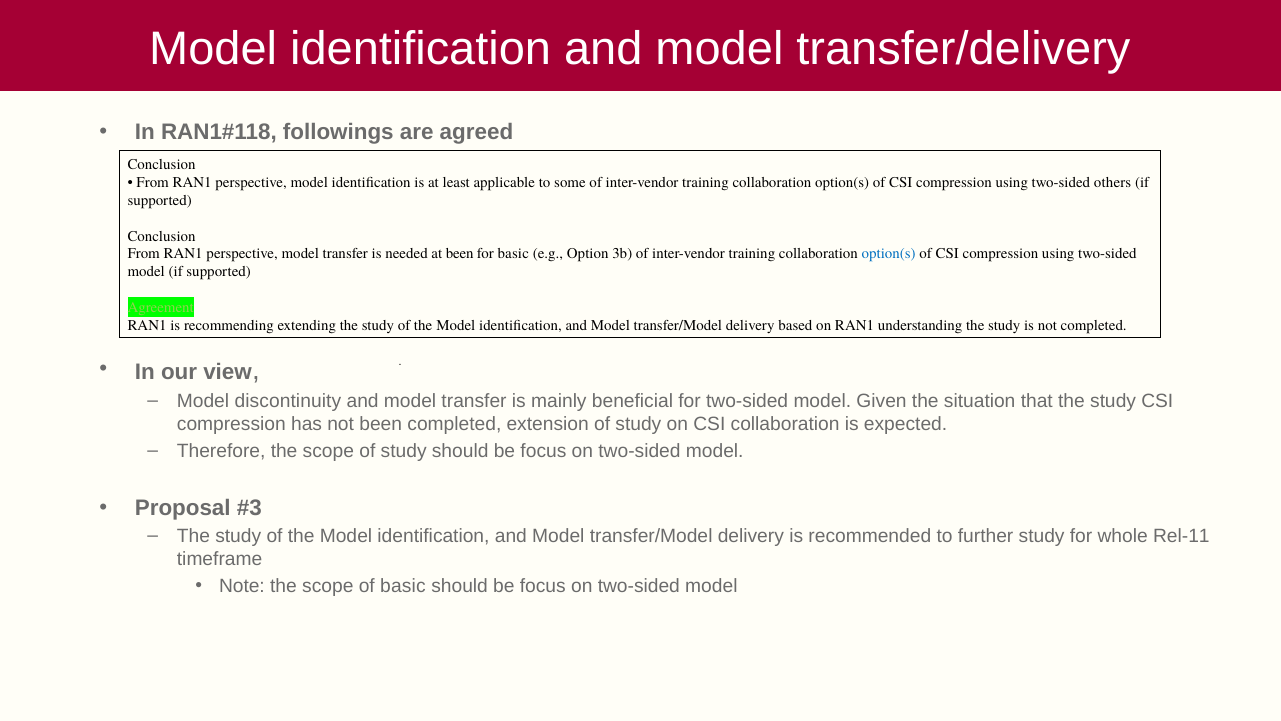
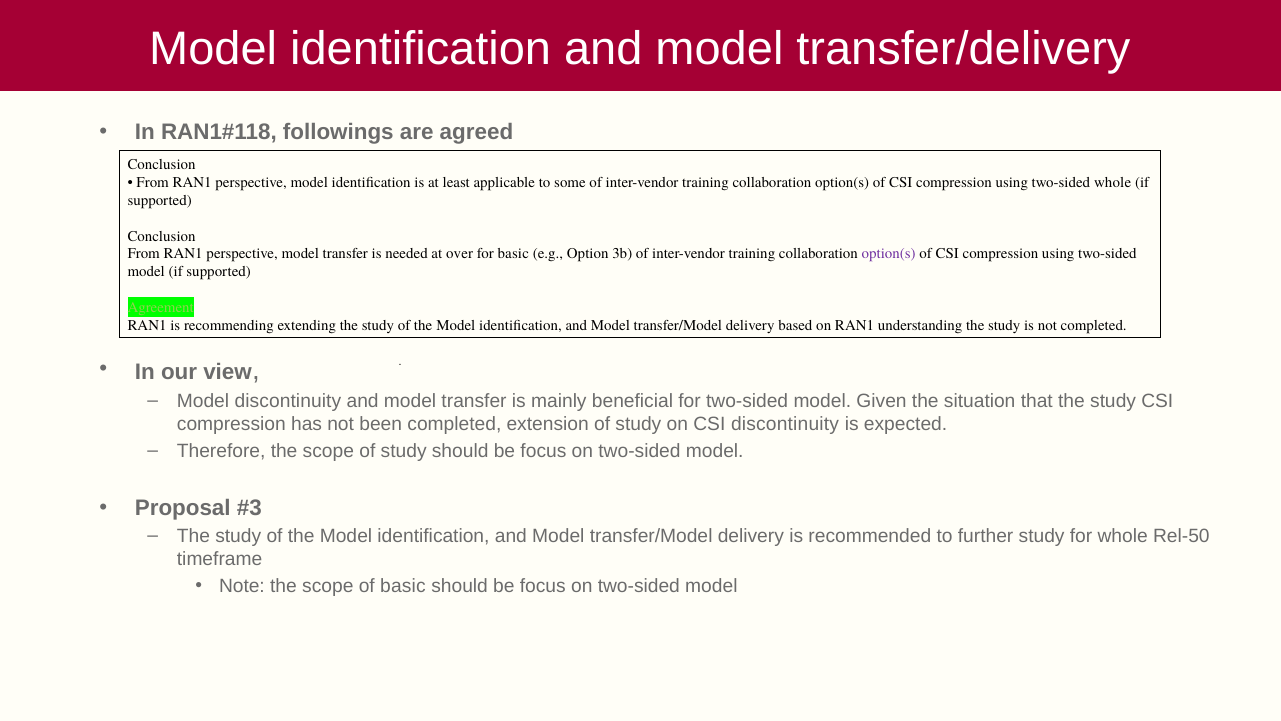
two-sided others: others -> whole (1113, 182)
at been: been -> over (460, 254)
option(s colour: blue -> purple (889, 254)
CSI collaboration: collaboration -> discontinuity (785, 424)
Rel-11: Rel-11 -> Rel-50 (1181, 536)
